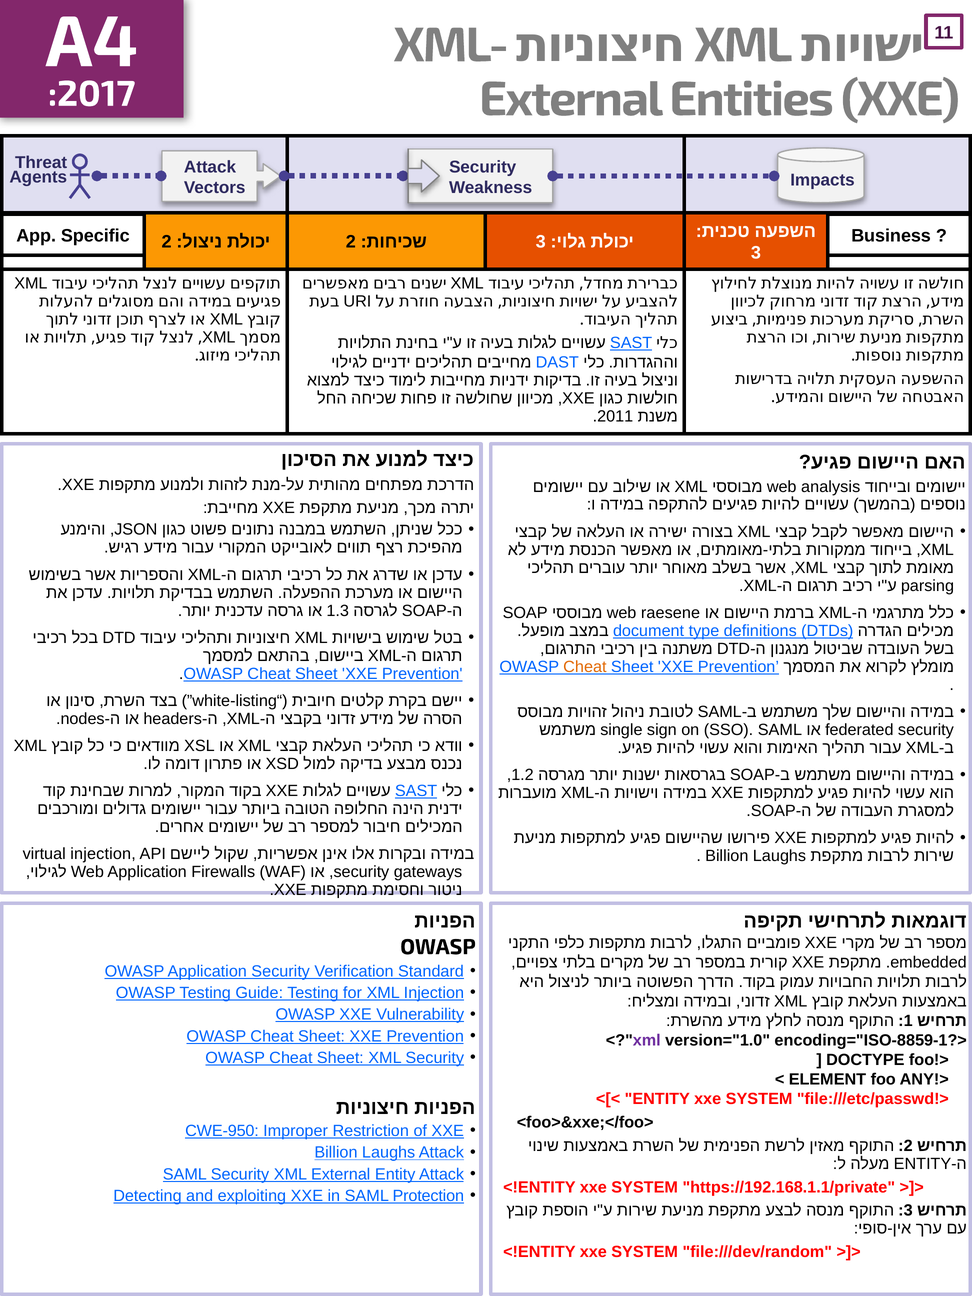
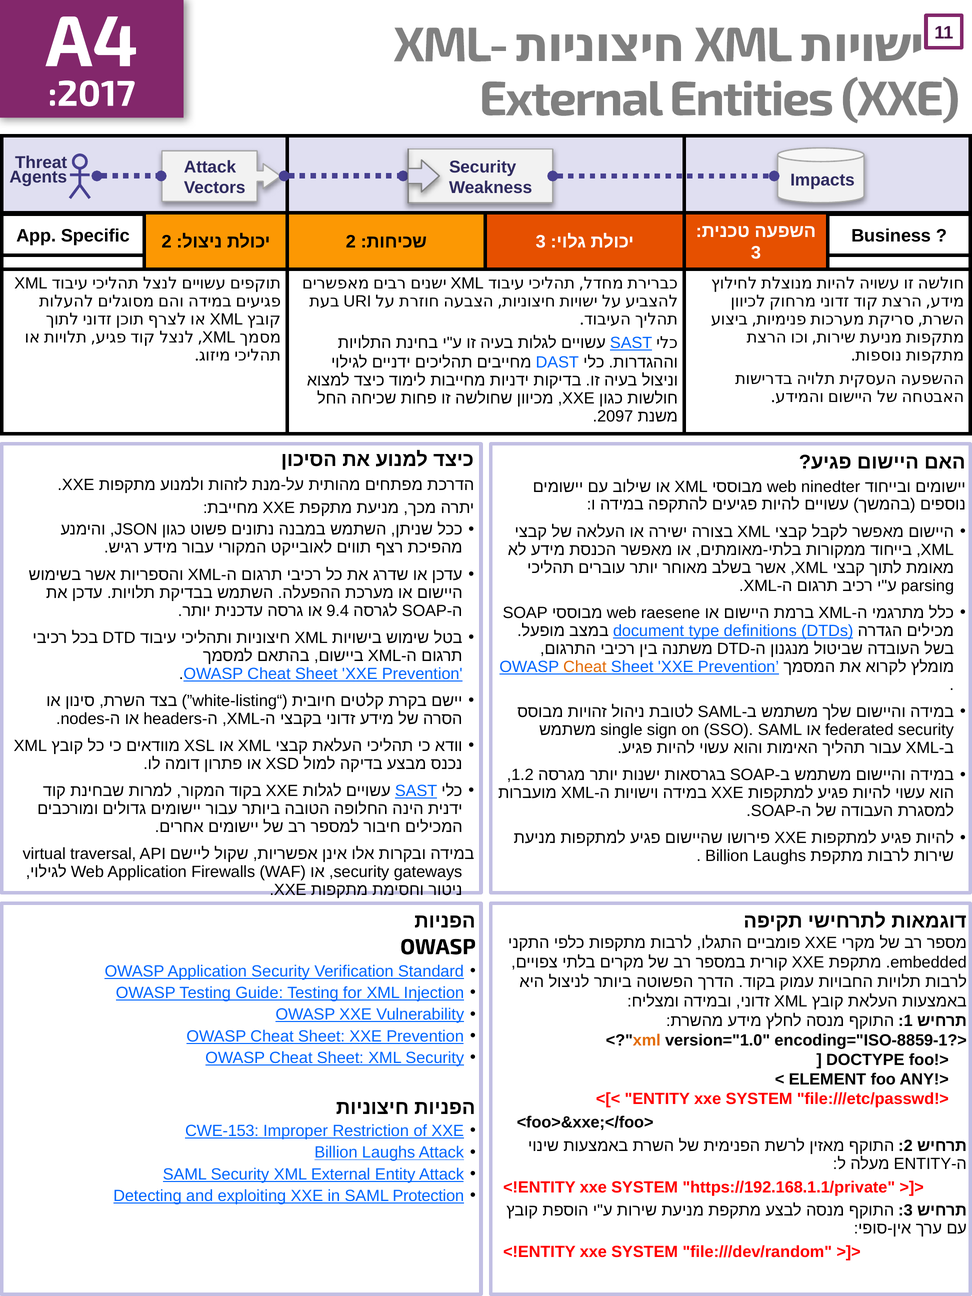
2011: 2011 -> 2097 (615, 416)
analysis: analysis -> ninedter (831, 487)
1.3: 1.3 -> 9.4 (338, 611)
virtual injection: injection -> traversal (103, 854)
xml colour: purple -> orange (647, 1040)
CWE-950: CWE-950 -> CWE-153 (222, 1131)
